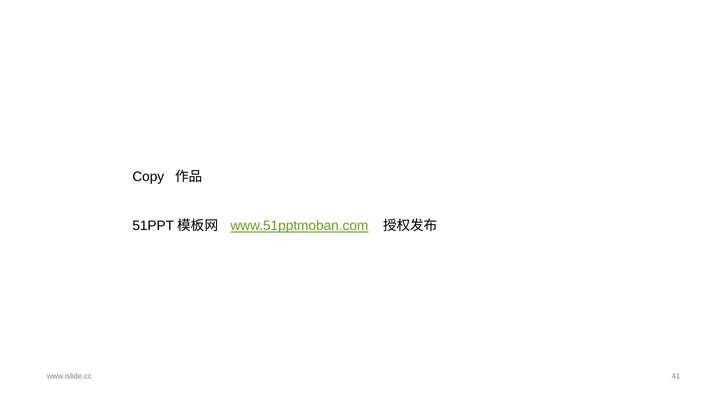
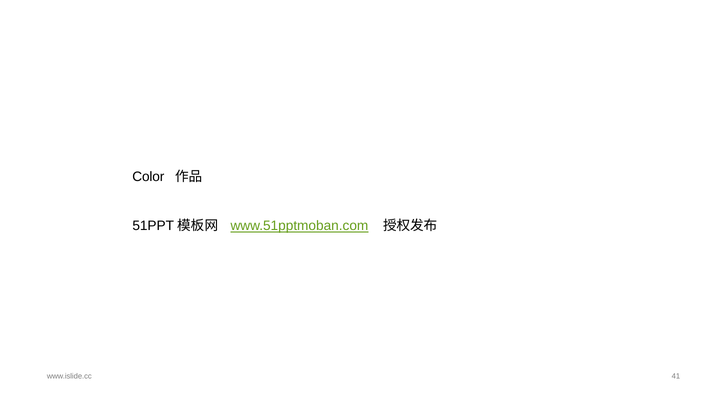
Copy: Copy -> Color (148, 177)
